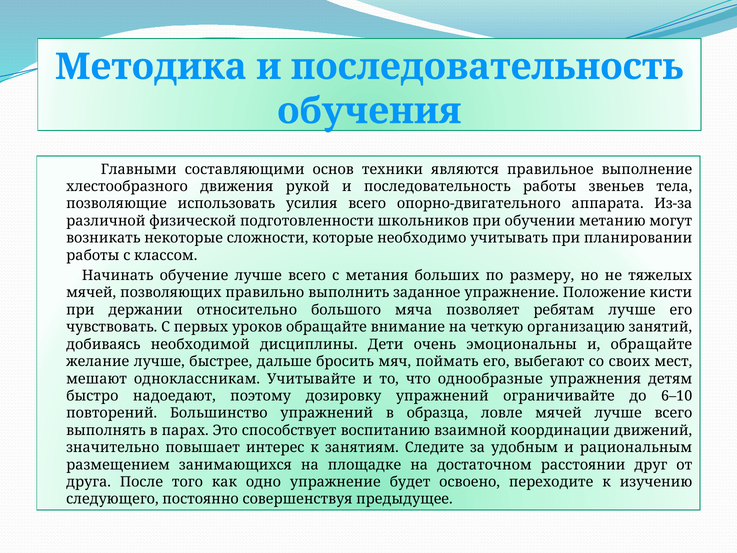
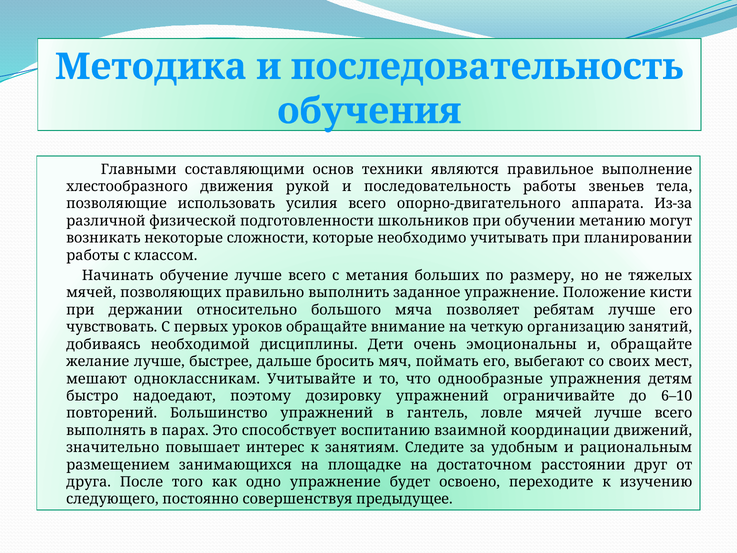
образца: образца -> гантель (437, 413)
